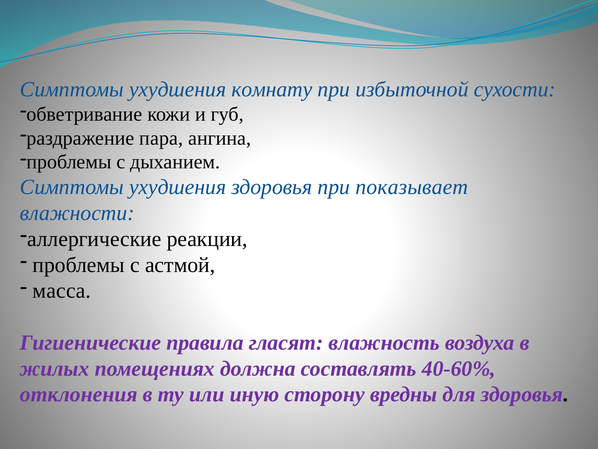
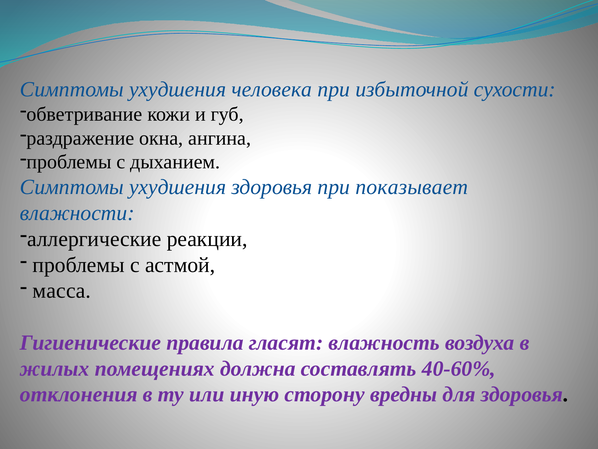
комнату: комнату -> человека (272, 89)
пара: пара -> окна (161, 138)
